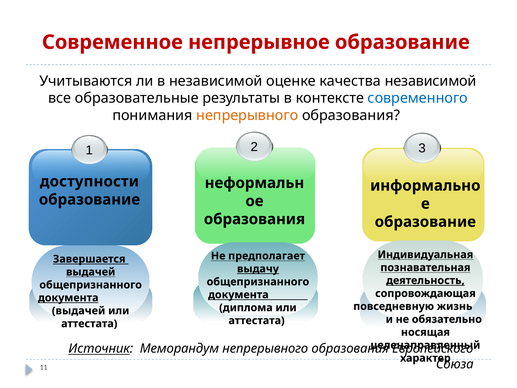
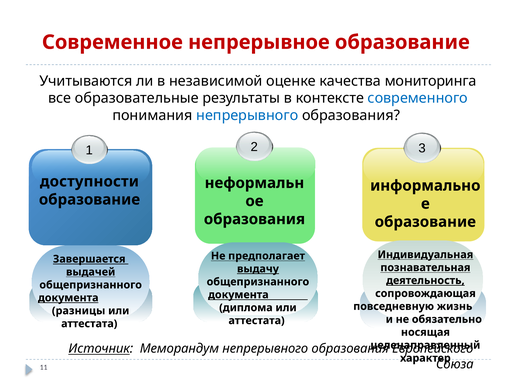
качества независимой: независимой -> мониторинга (431, 81)
непрерывного colour: orange -> blue (247, 115)
выдачей: выдачей -> разницы (79, 311)
